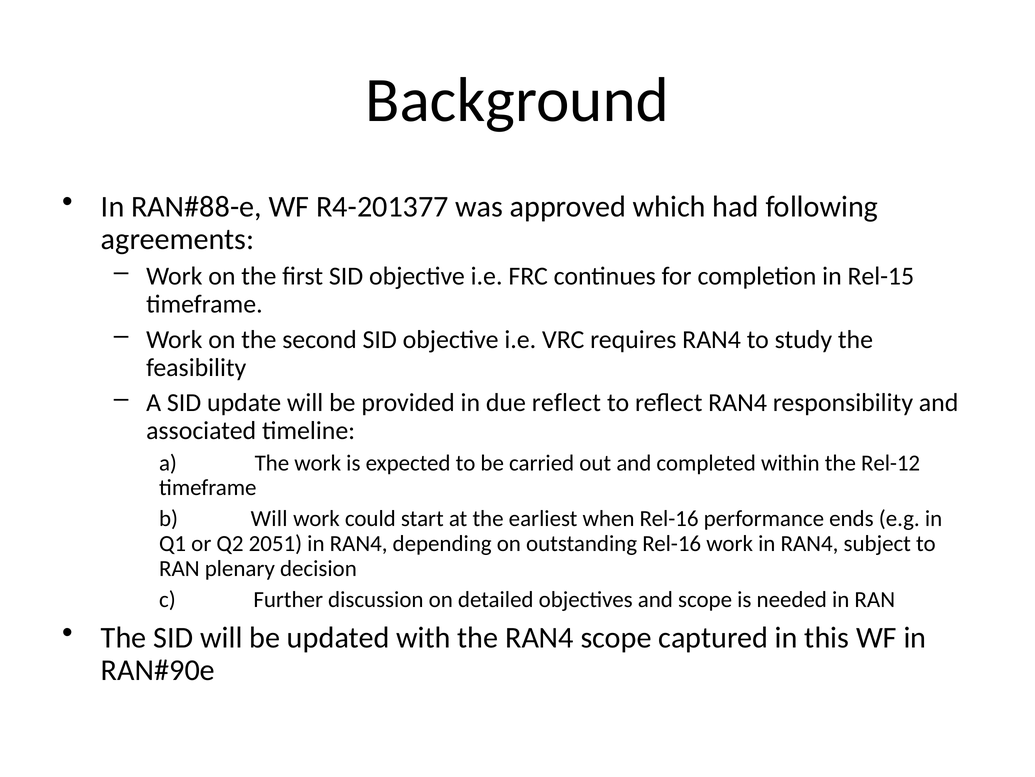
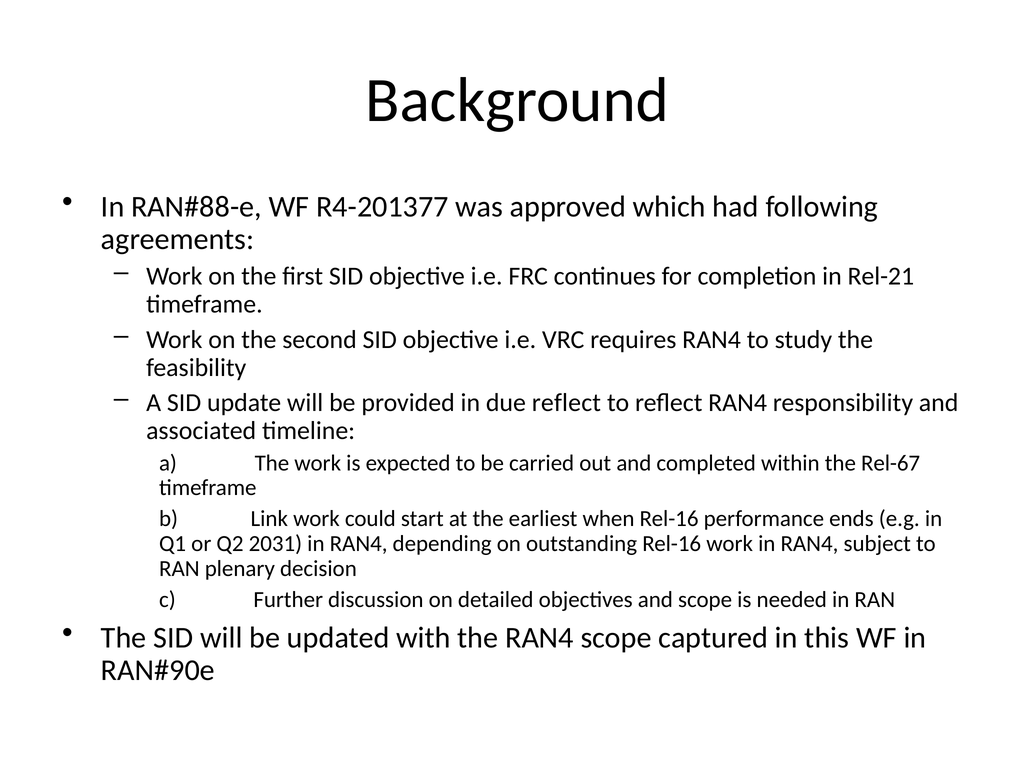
Rel-15: Rel-15 -> Rel-21 (881, 276)
Rel-12: Rel-12 -> Rel-67 (891, 463)
b Will: Will -> Link (269, 518)
2051: 2051 -> 2031 (275, 543)
